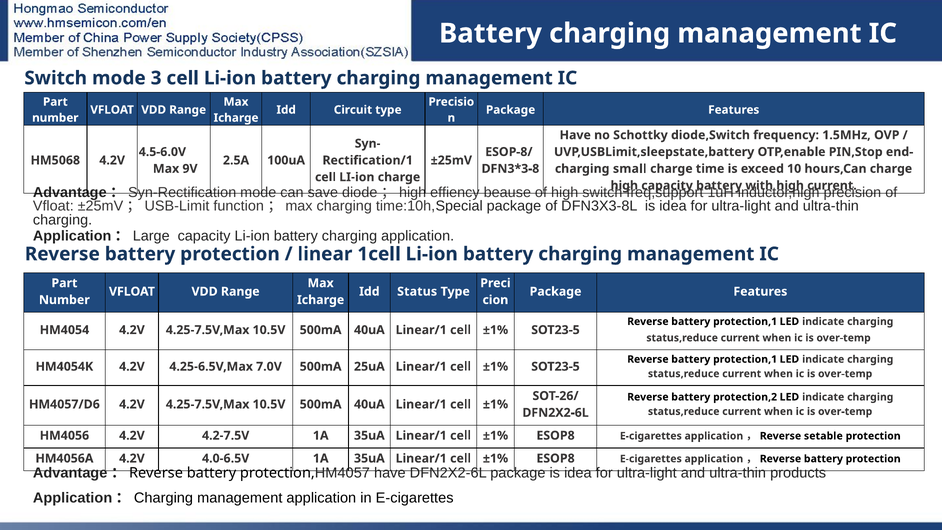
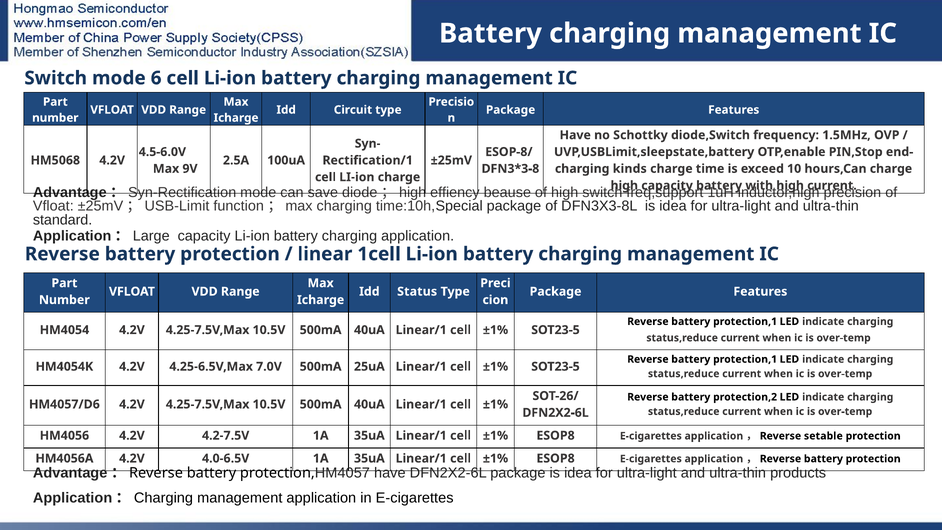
3: 3 -> 6 (156, 78)
small: small -> kinds (630, 169)
charging: charging -> standard (63, 220)
